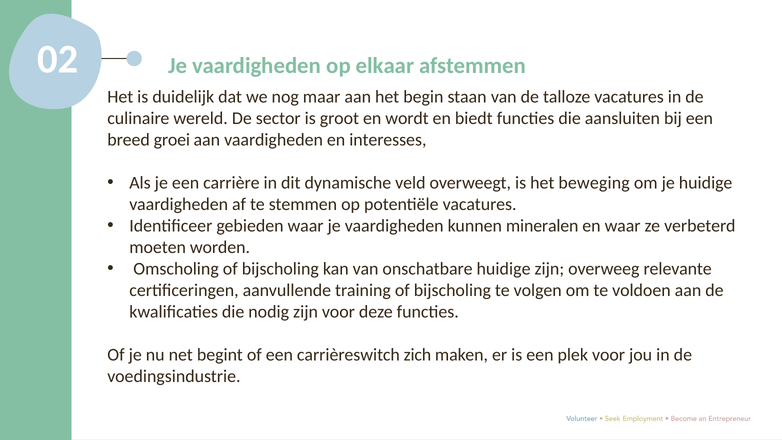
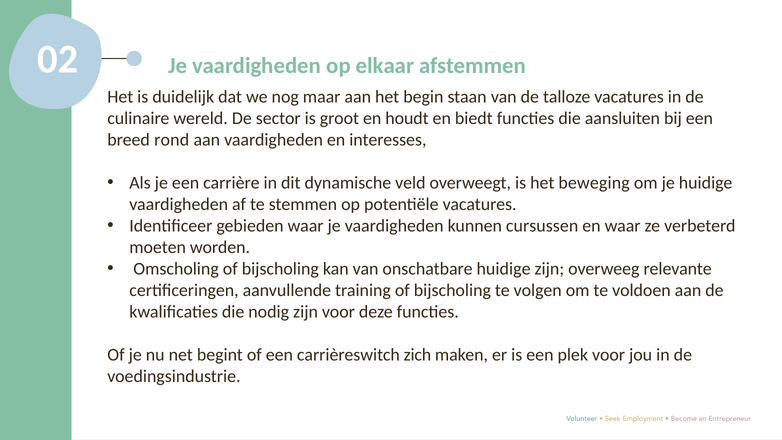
wordt: wordt -> houdt (407, 118)
groei: groei -> rond (172, 140)
mineralen: mineralen -> cursussen (542, 226)
